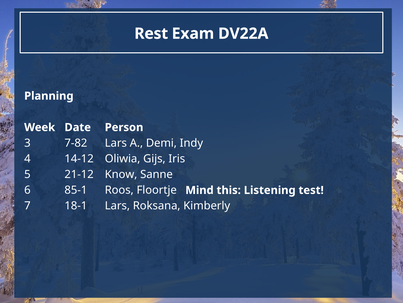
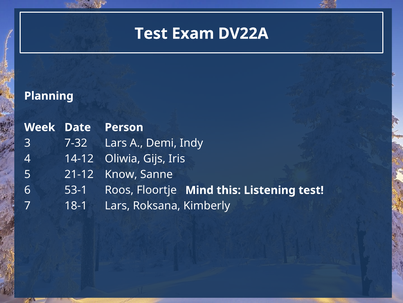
Rest: Rest -> Test (151, 34)
7-82: 7-82 -> 7-32 (76, 143)
85-1: 85-1 -> 53-1 (76, 190)
